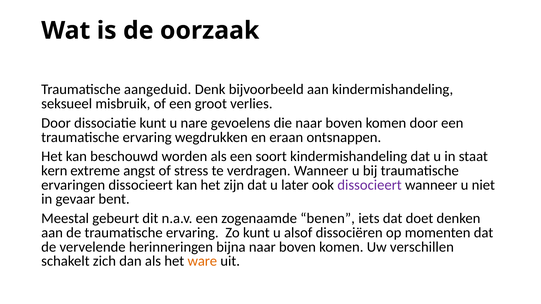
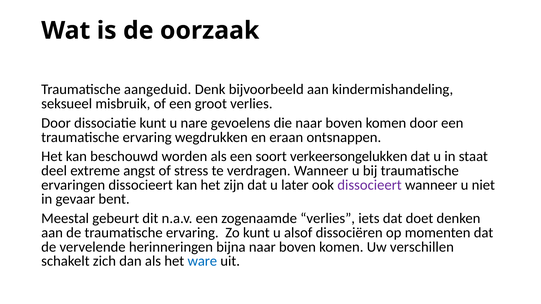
soort kindermishandeling: kindermishandeling -> verkeersongelukken (349, 157)
kern: kern -> deel (54, 171)
zogenaamde benen: benen -> verlies (328, 219)
ware colour: orange -> blue (202, 261)
